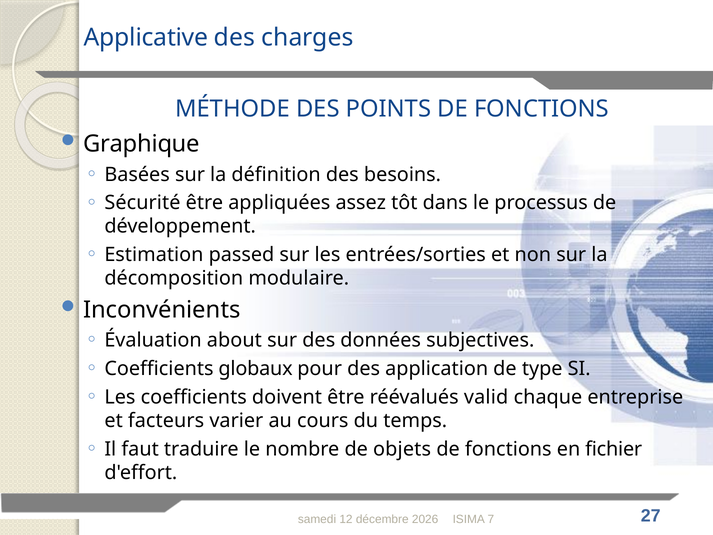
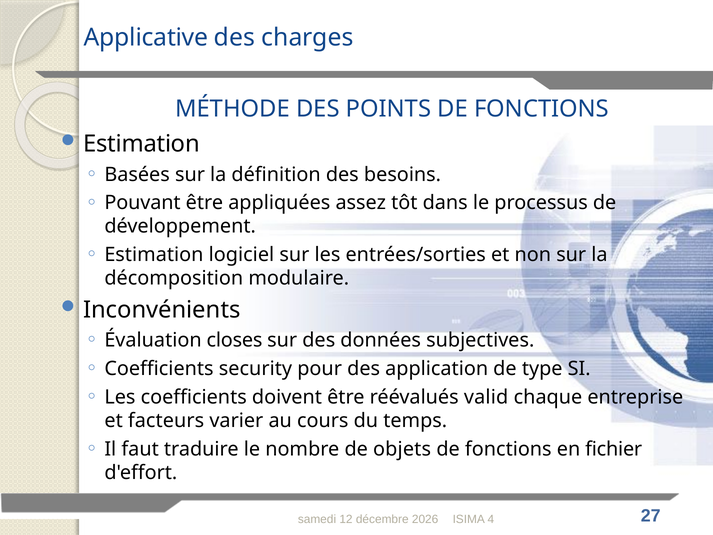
Graphique: Graphique -> Estimation (141, 144)
Sécurité: Sécurité -> Pouvant (143, 203)
passed: passed -> logiciel (241, 255)
about: about -> closes (235, 340)
globaux: globaux -> security (255, 369)
7: 7 -> 4 (491, 519)
